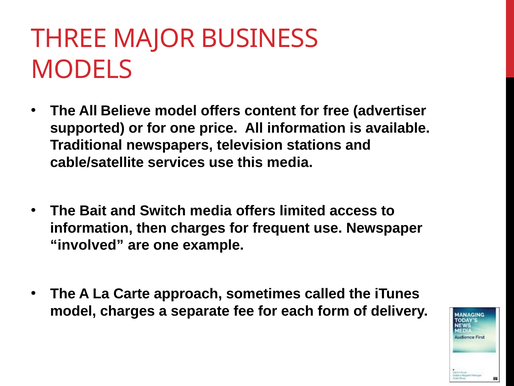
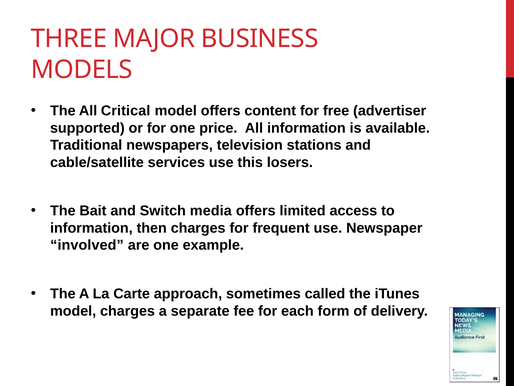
Believe: Believe -> Critical (126, 111)
this media: media -> losers (290, 162)
